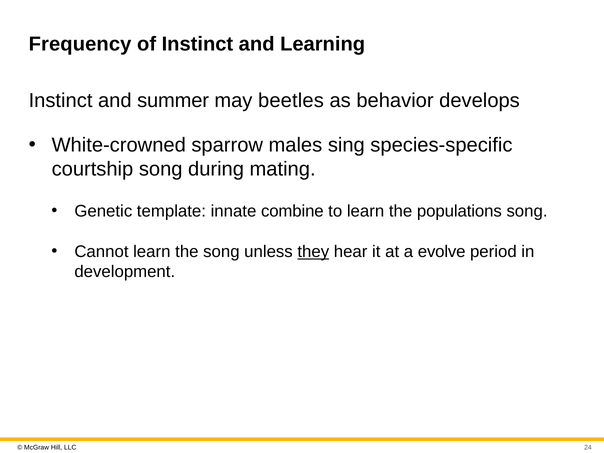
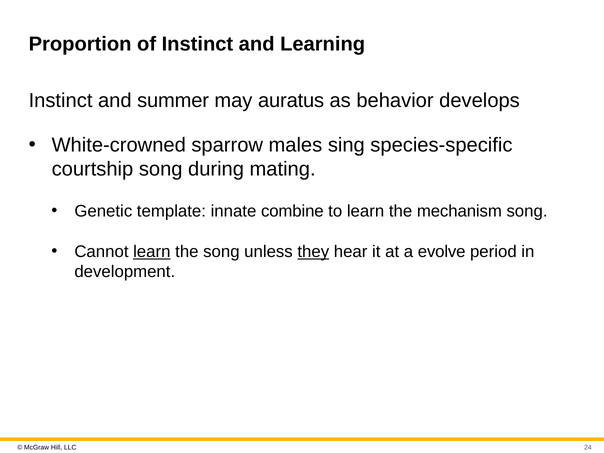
Frequency: Frequency -> Proportion (80, 44)
beetles: beetles -> auratus (291, 101)
populations: populations -> mechanism (459, 211)
learn underline: none -> present (152, 252)
